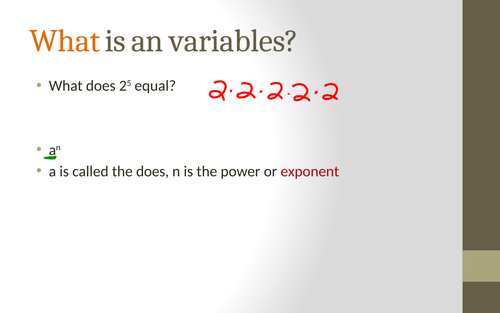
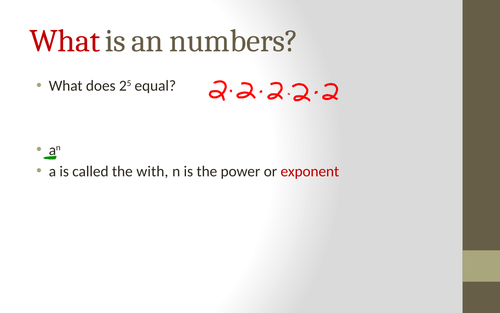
What colour: orange -> red (65, 41)
variables: variables -> numbers (234, 41)
the does: does -> with (152, 171)
